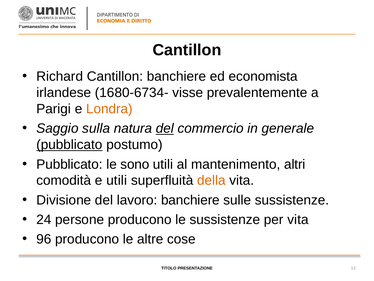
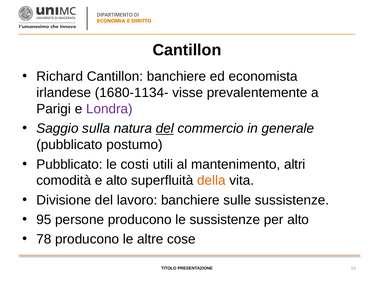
1680-6734-: 1680-6734- -> 1680-1134- (132, 93)
Londra colour: orange -> purple (109, 109)
pubblicato underline: present -> none (69, 144)
sono: sono -> costi (135, 164)
e utili: utili -> alto (117, 180)
24: 24 -> 95 (44, 219)
per vita: vita -> alto (298, 219)
96: 96 -> 78 (44, 239)
